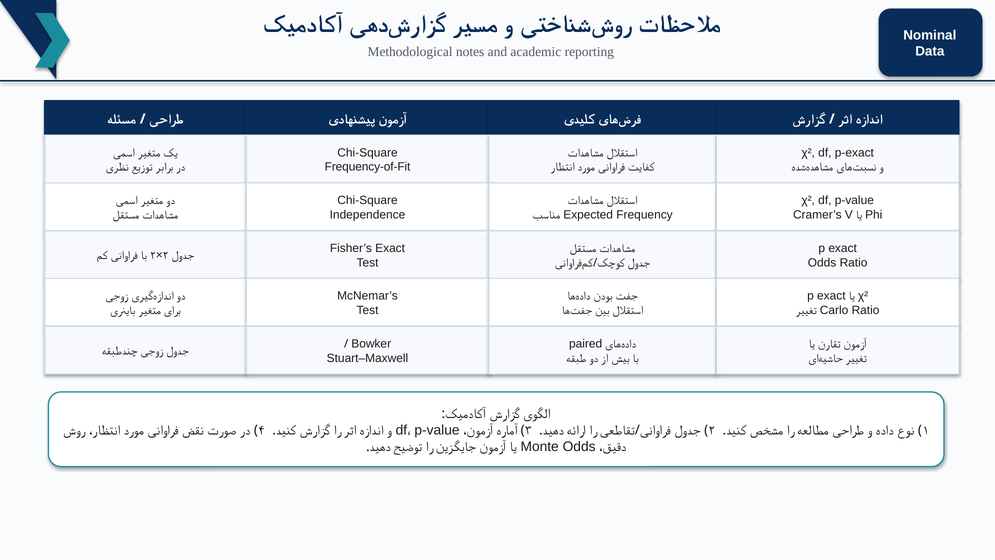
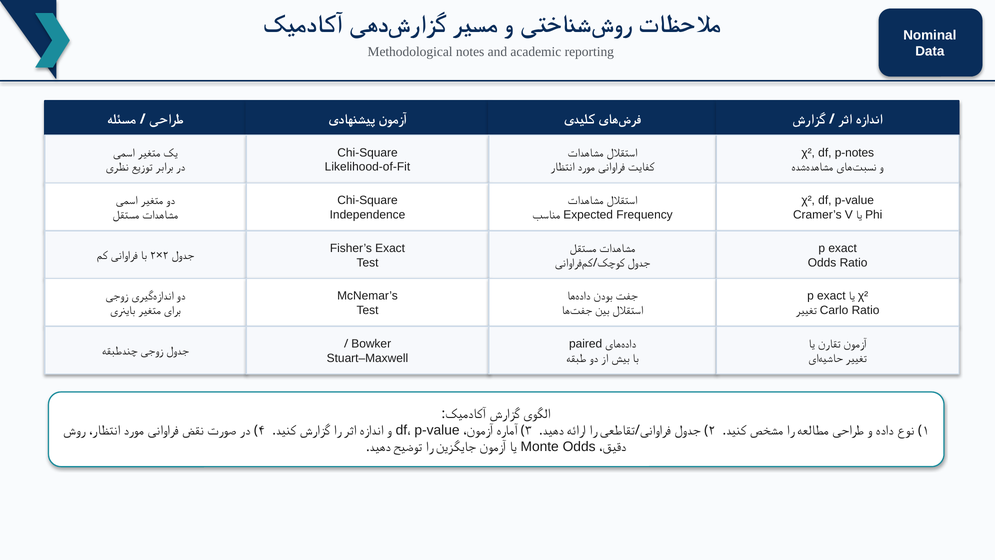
p-exact: p-exact -> p-notes (854, 153)
Frequency-of-Fit: Frequency-of-Fit -> Likelihood-of-Fit (367, 167)
